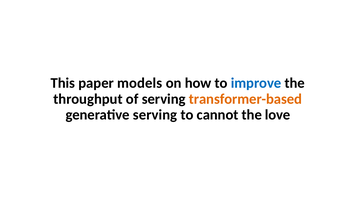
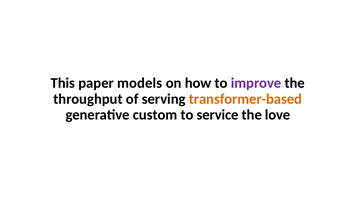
improve colour: blue -> purple (256, 83)
generative serving: serving -> custom (155, 115)
cannot: cannot -> service (218, 115)
